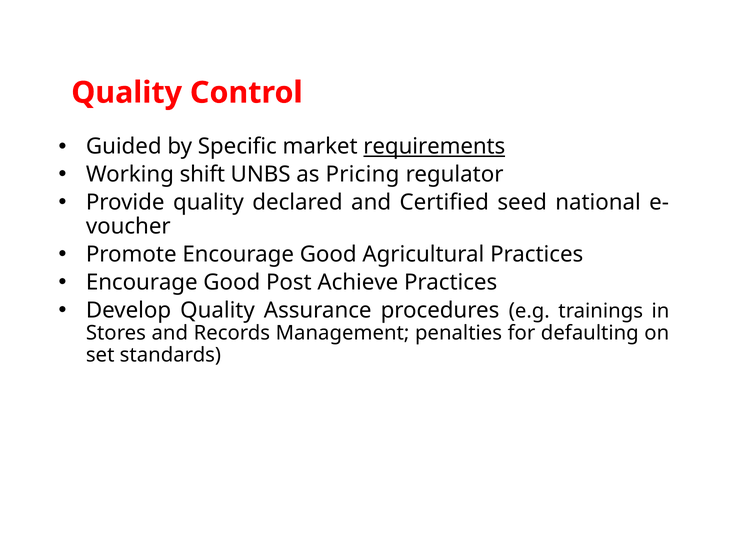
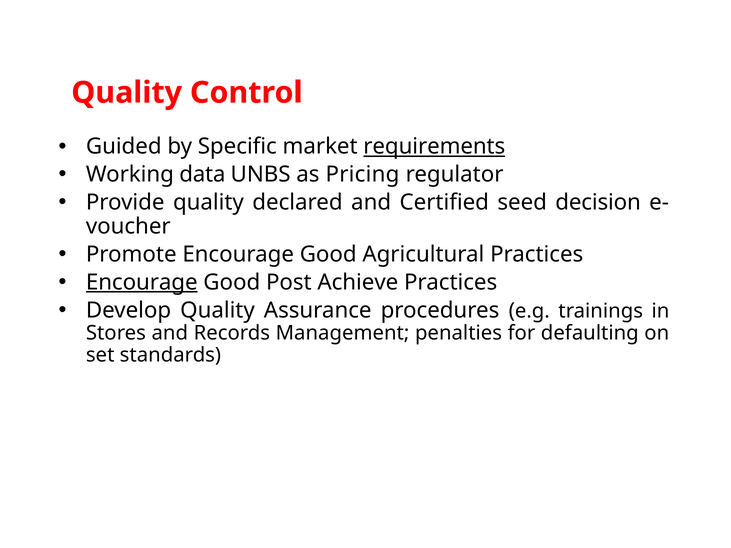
shift: shift -> data (202, 175)
national: national -> decision (598, 202)
Encourage underline: none -> present (142, 282)
